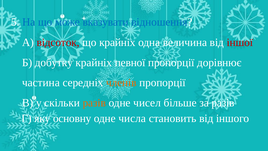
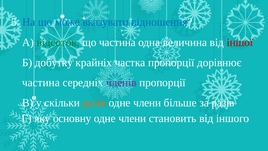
відсоток colour: red -> green (58, 42)
що крайніх: крайніх -> частина (117, 42)
певної: певної -> частка (130, 62)
членів colour: orange -> purple (121, 83)
чисел: чисел -> члени (147, 103)
числа: числа -> члени (132, 118)
